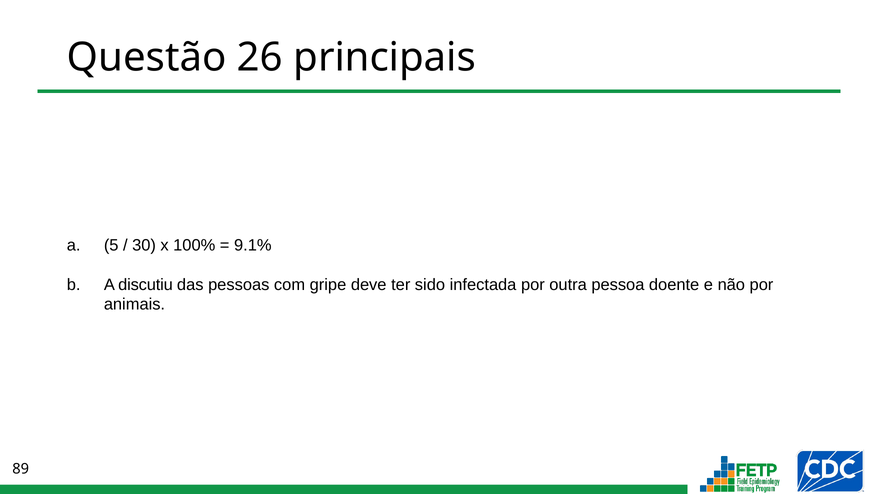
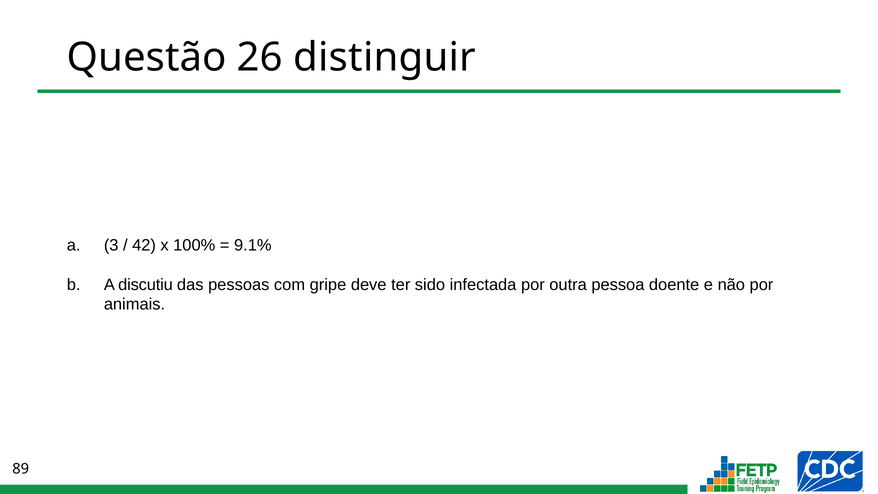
principais: principais -> distinguir (385, 58)
5: 5 -> 3 (111, 245)
30: 30 -> 42 (144, 245)
